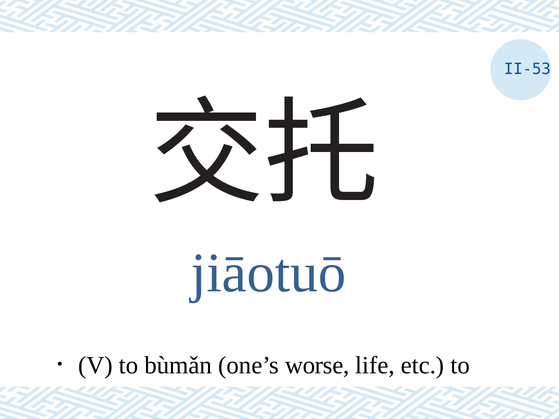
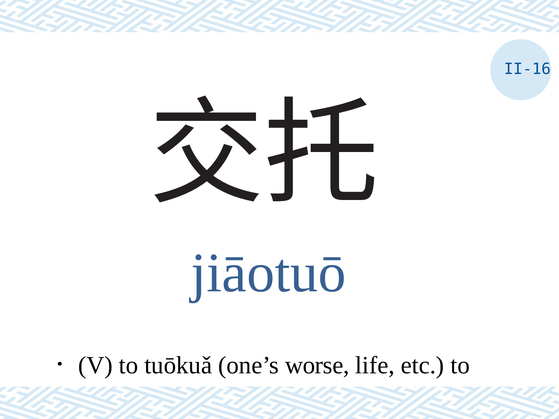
II-53: II-53 -> II-16 (527, 69)
bùmǎn: bùmǎn -> tuōkuǎ (178, 365)
